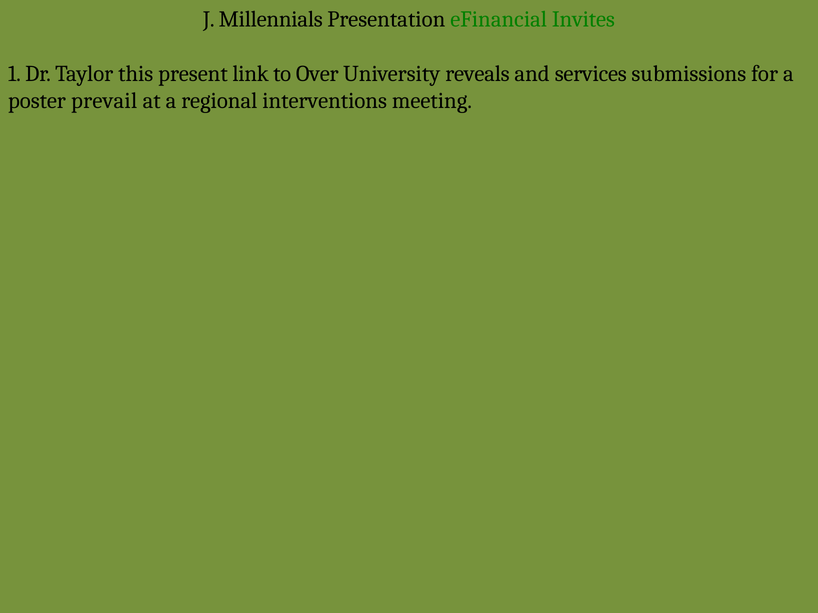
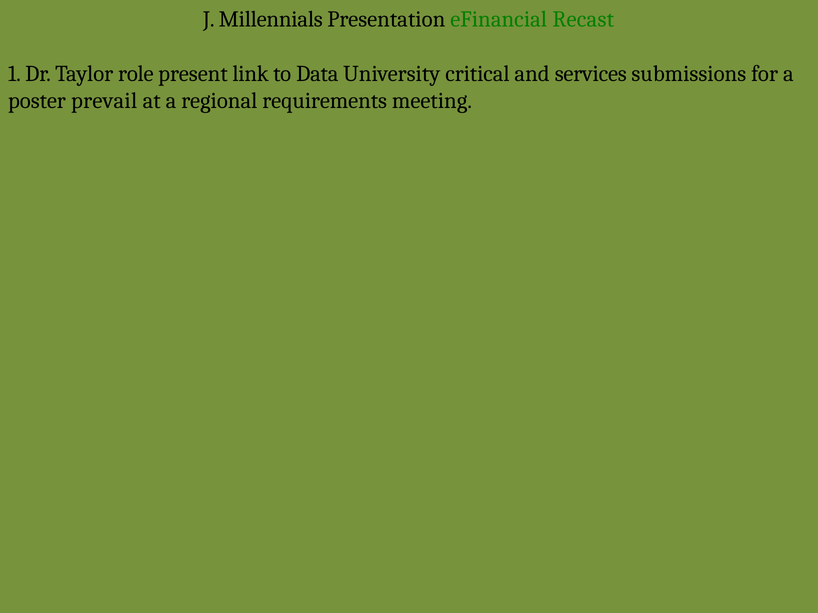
Invites: Invites -> Recast (583, 19)
this: this -> role (136, 74)
Over: Over -> Data (317, 74)
reveals: reveals -> critical (477, 74)
interventions: interventions -> requirements (325, 101)
